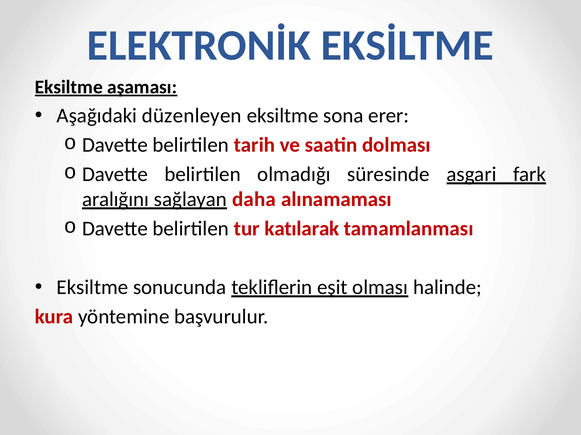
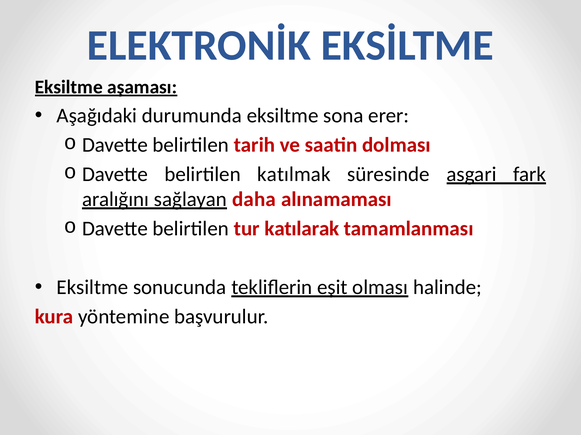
düzenleyen: düzenleyen -> durumunda (192, 116)
olmadığı: olmadığı -> katılmak (294, 175)
